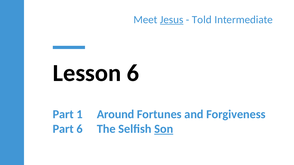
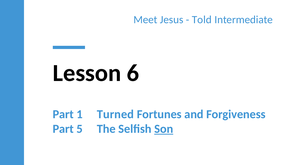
Jesus underline: present -> none (172, 20)
Around: Around -> Turned (115, 115)
Part 6: 6 -> 5 (80, 129)
